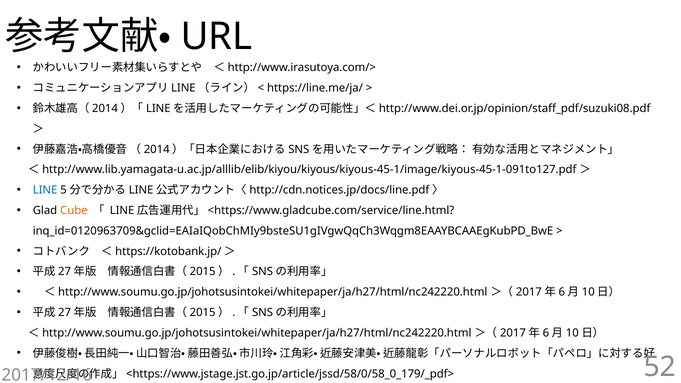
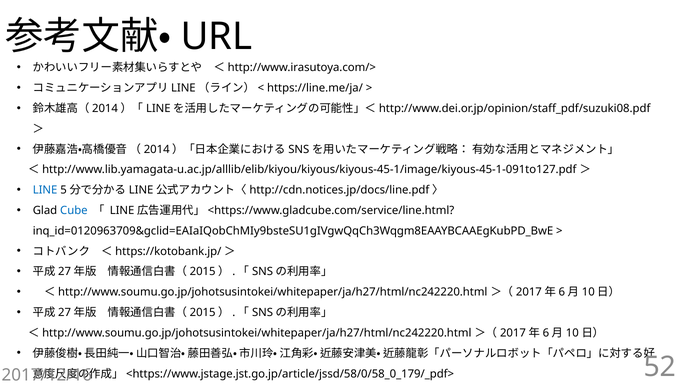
Cube colour: orange -> blue (74, 211)
